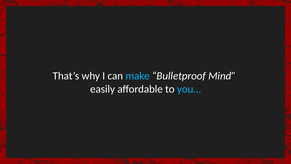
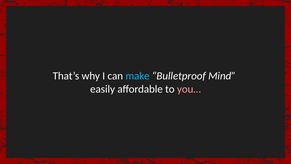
you… colour: light blue -> pink (189, 89)
